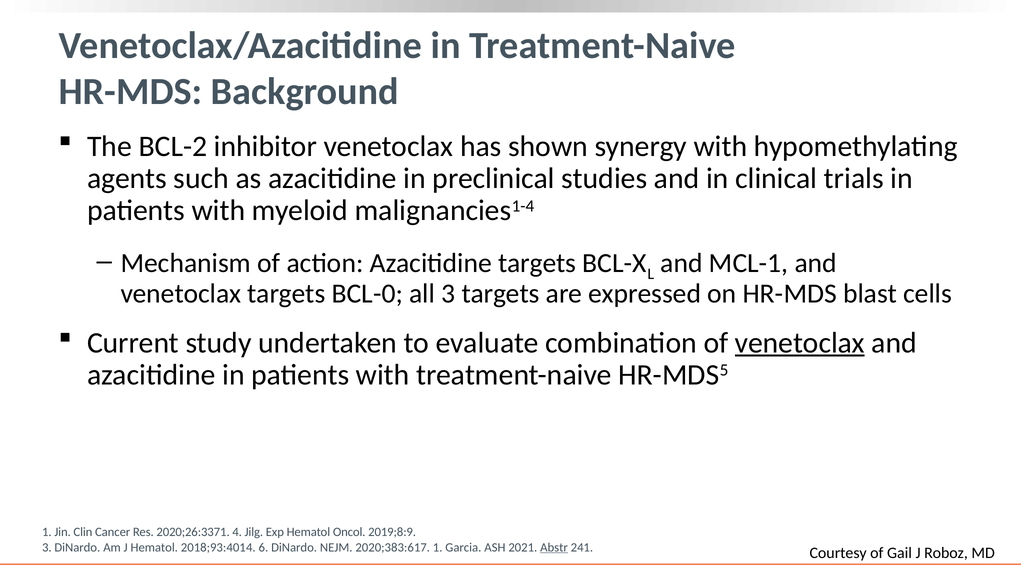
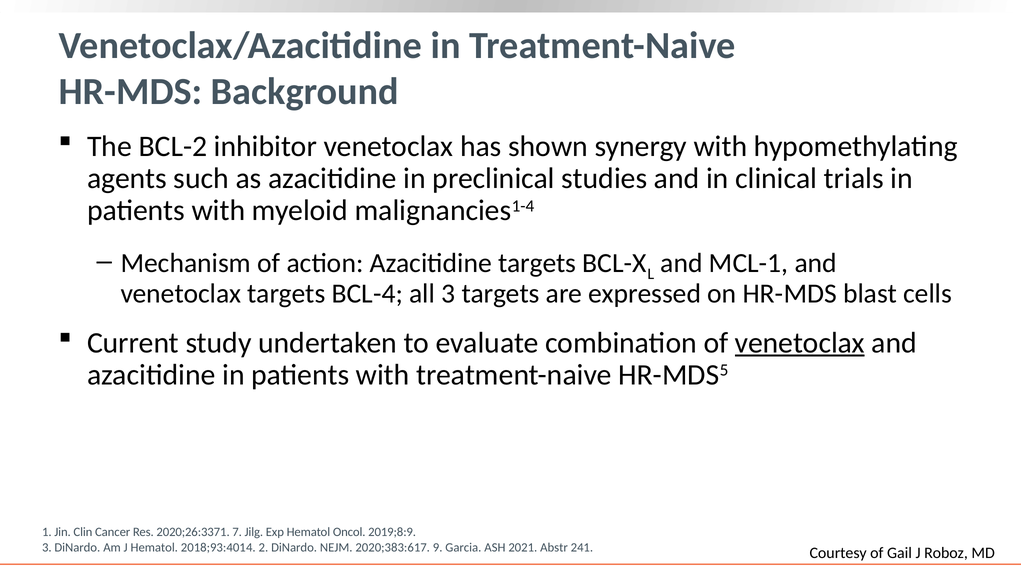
BCL-0: BCL-0 -> BCL-4 (367, 294)
4: 4 -> 7 (237, 532)
6: 6 -> 2 (263, 548)
2020;383:617 1: 1 -> 9 (438, 548)
Abstr underline: present -> none (554, 548)
